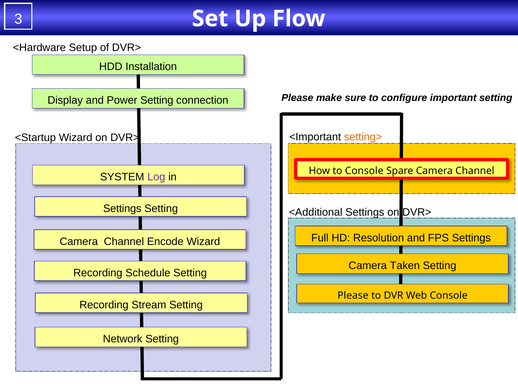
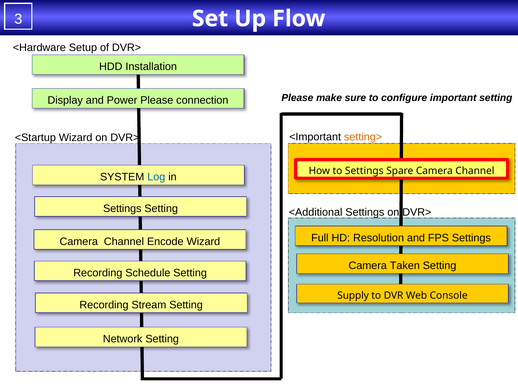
Power Setting: Setting -> Please (157, 100)
to Console: Console -> Settings (364, 171)
Log colour: purple -> blue (156, 177)
Please: Please -> Supply (353, 295)
